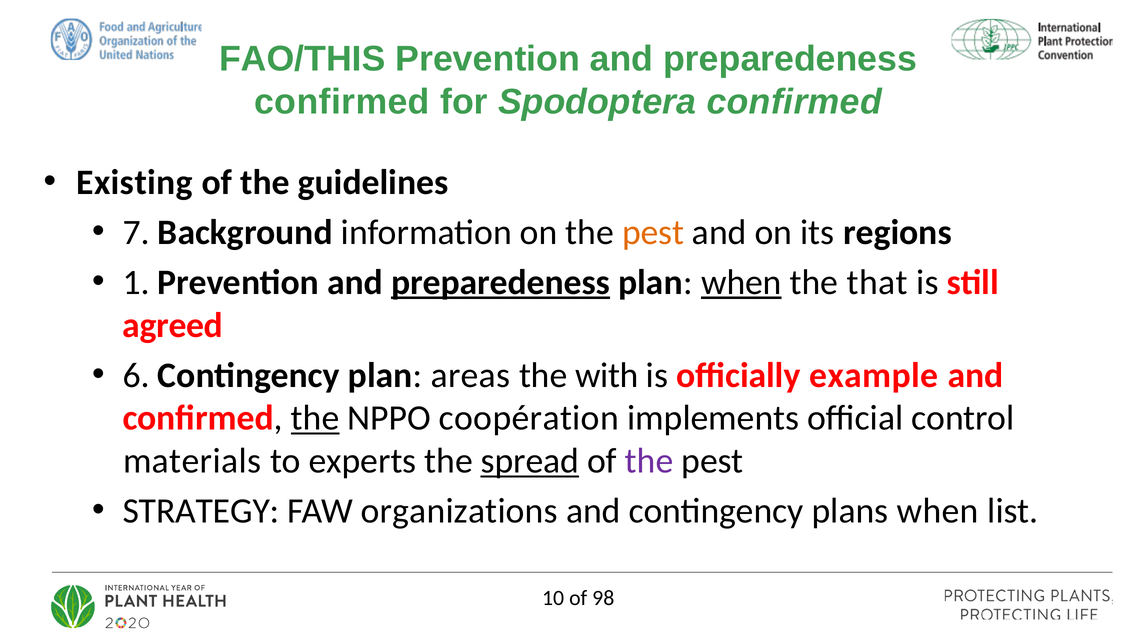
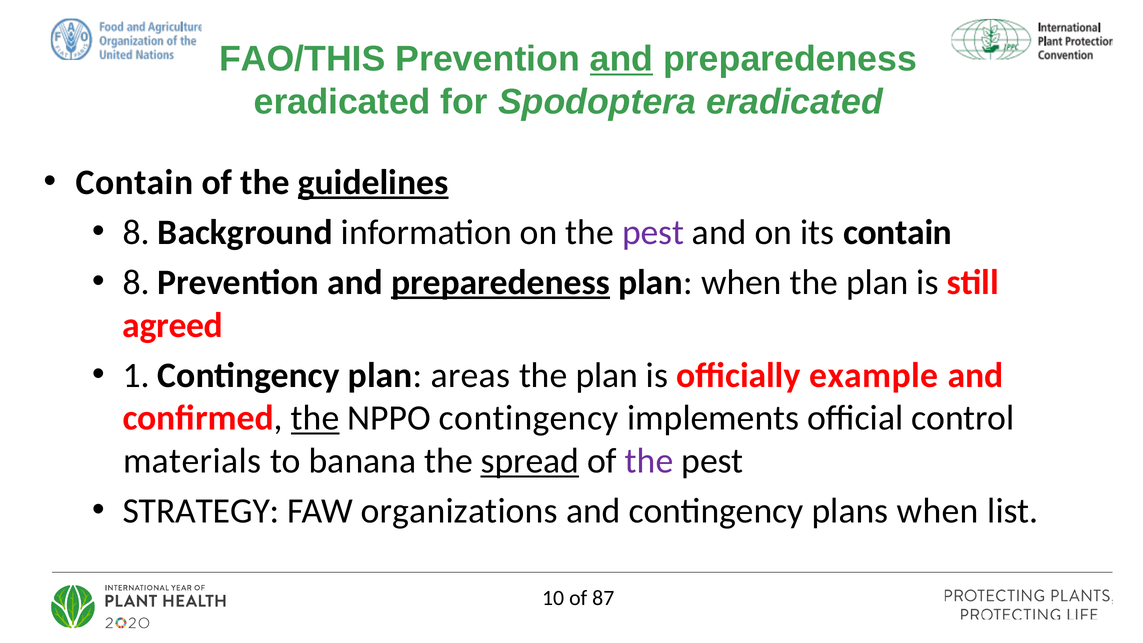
and underline: none -> present (621, 59)
confirmed: confirmed -> eradicated (342, 102)
Spodoptera confirmed: confirmed -> eradicated (794, 102)
Existing: Existing -> Contain (135, 182)
guidelines underline: none -> present (373, 182)
7: 7 -> 8 (136, 232)
pest colour: orange -> purple (653, 232)
its regions: regions -> contain (898, 232)
1: 1 -> 8 (136, 282)
when underline: present -> none (741, 282)
that: that -> plan (877, 282)
6: 6 -> 1 (136, 375)
with: with -> plan (607, 375)
NPPO coopération: coopération -> contingency (529, 418)
experts: experts -> banana (363, 461)
98: 98 -> 87 (603, 598)
